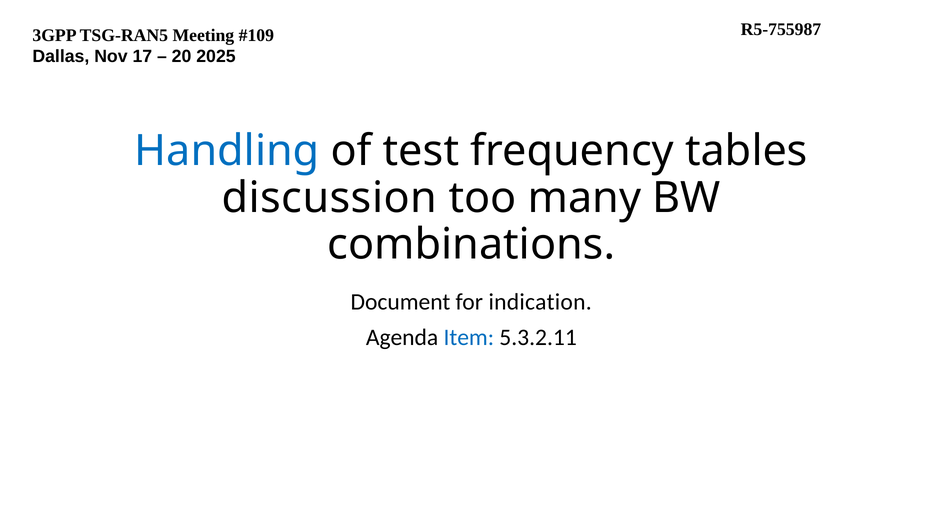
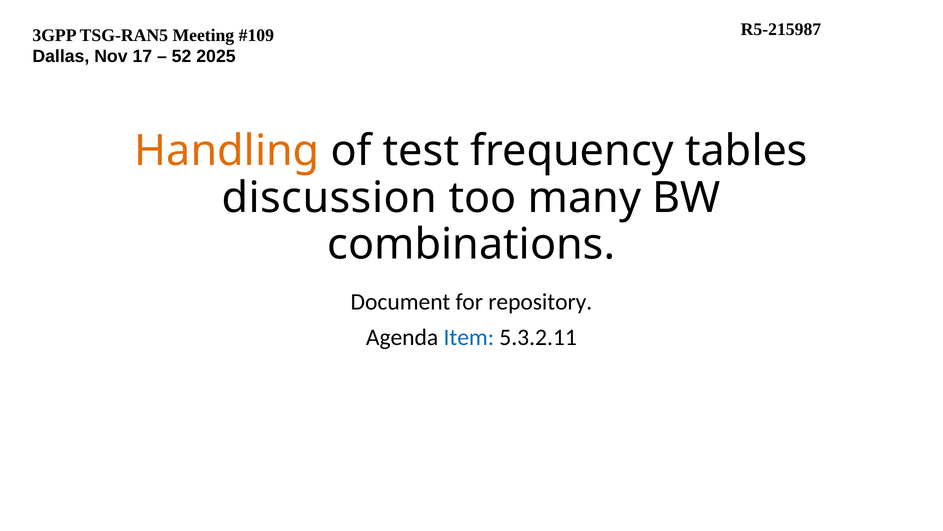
R5-755987: R5-755987 -> R5-215987 (781, 29)
20: 20 -> 52 (182, 57)
Handling colour: blue -> orange (227, 151)
indication: indication -> repository (540, 302)
